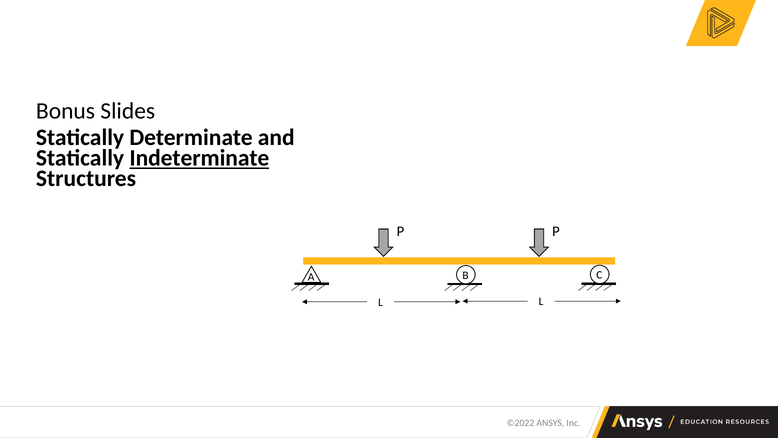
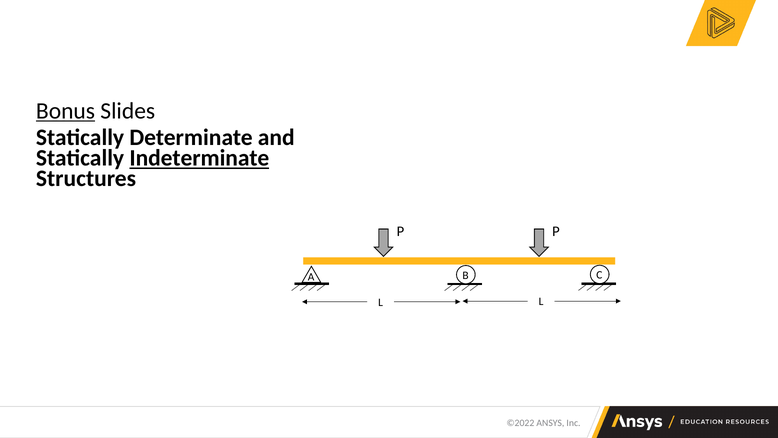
Bonus underline: none -> present (66, 111)
